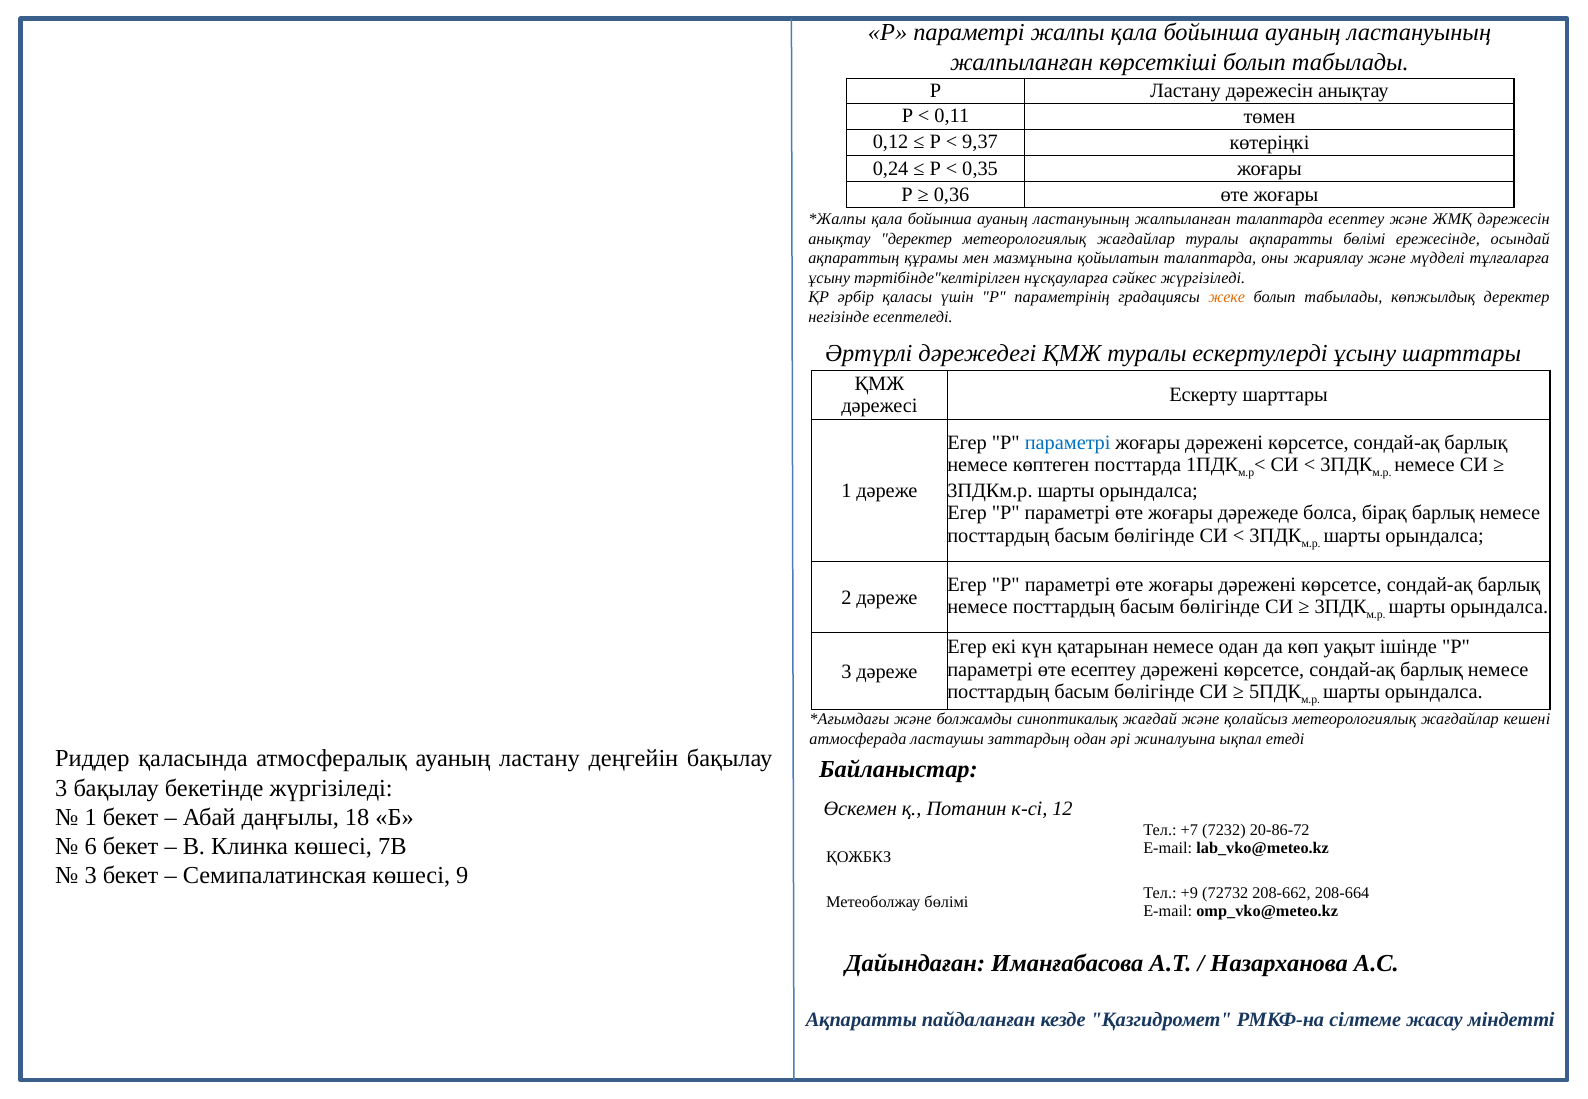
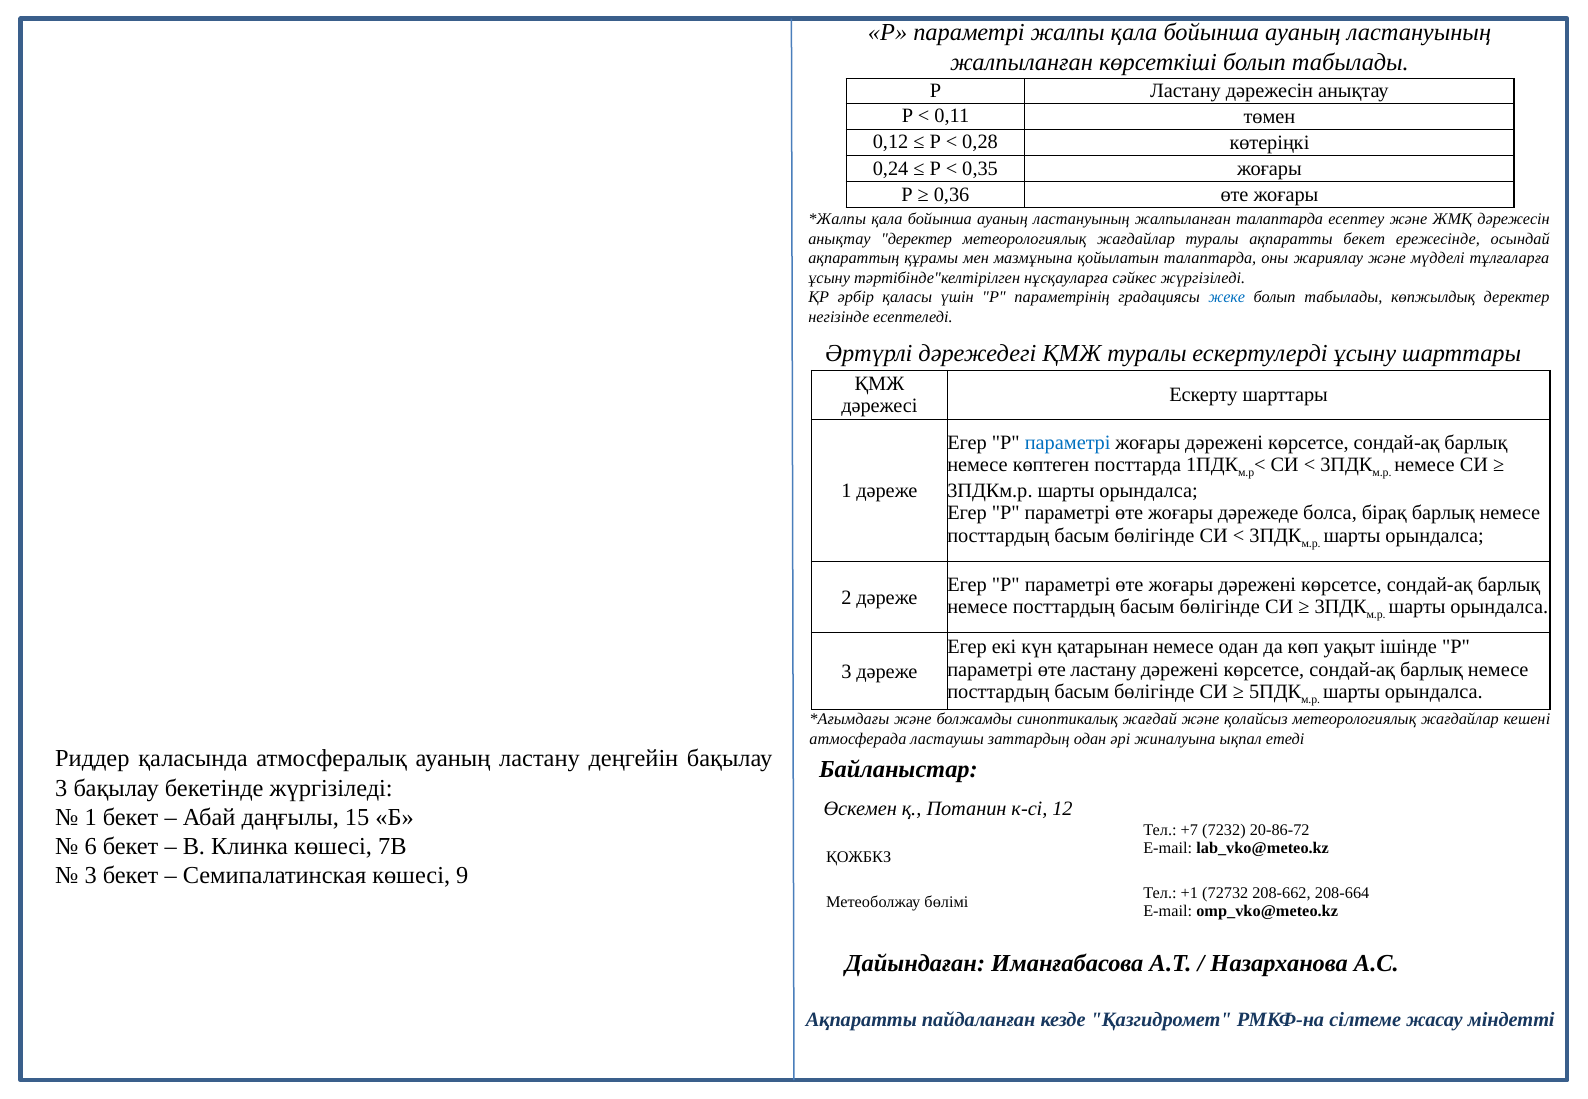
9,37: 9,37 -> 0,28 (980, 142)
ақпаратты бөлімі: бөлімі -> бекет (1364, 239)
жеке colour: orange -> blue (1227, 297)
өте есептеу: есептеу -> ластану (1103, 670)
18: 18 -> 15 (357, 818)
+9: +9 -> +1 (1189, 894)
